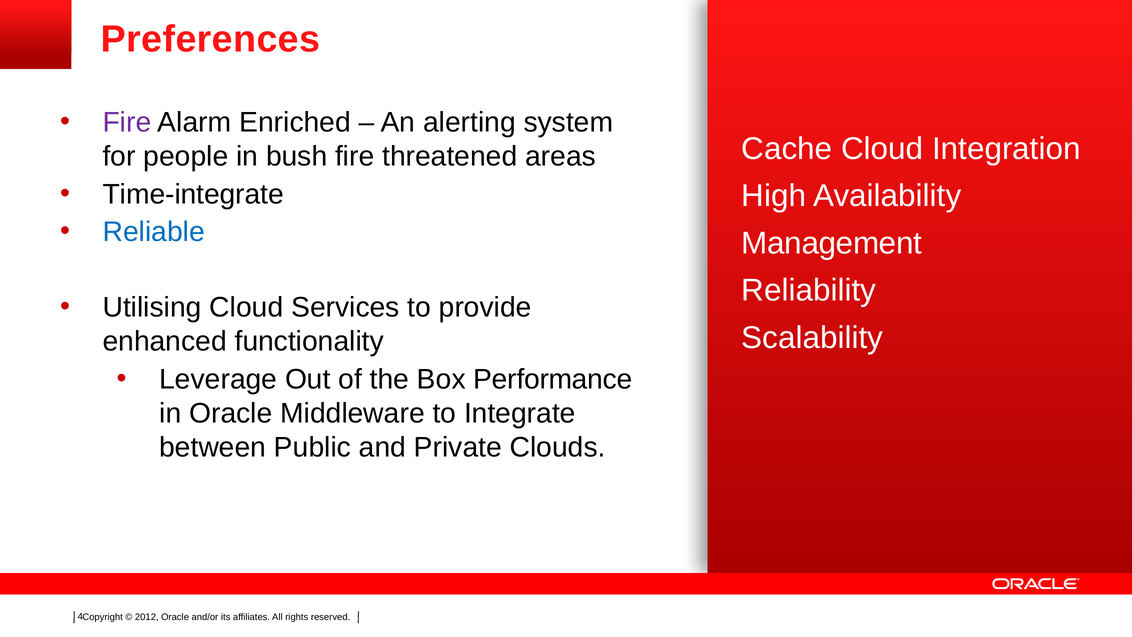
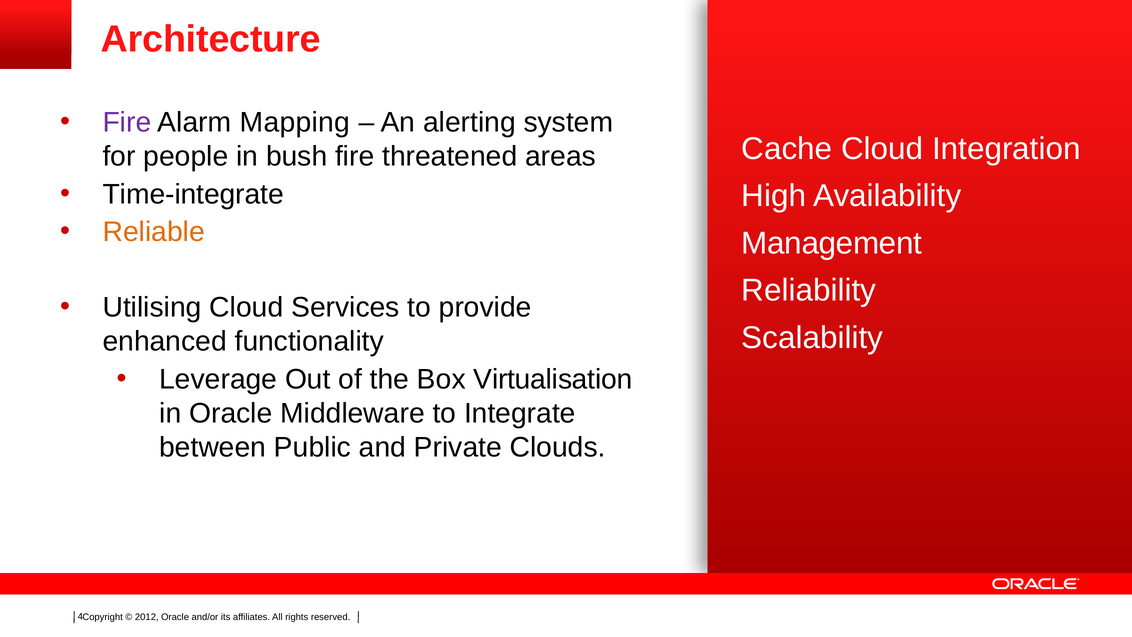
Preferences: Preferences -> Architecture (211, 39)
Enriched: Enriched -> Mapping (295, 123)
Reliable colour: blue -> orange (154, 232)
Performance: Performance -> Virtualisation (553, 379)
